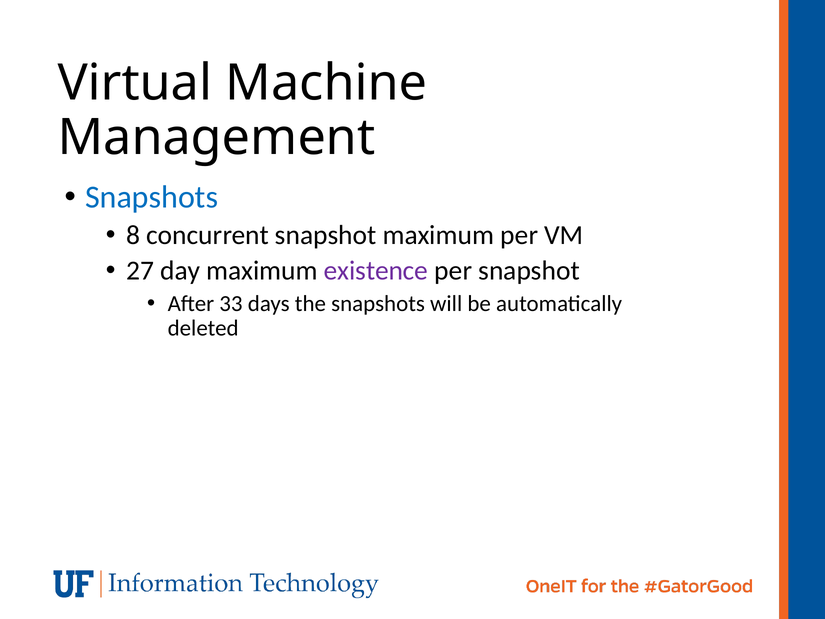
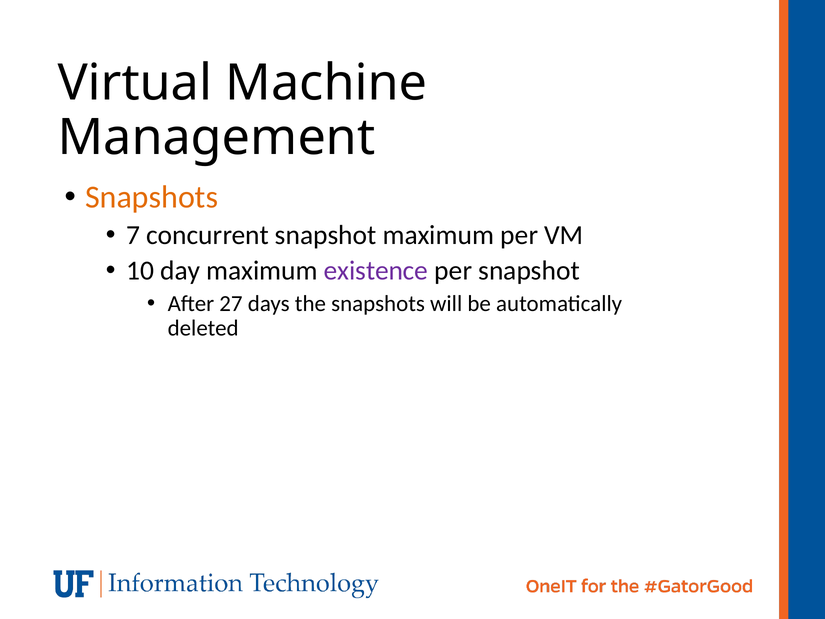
Snapshots colour: blue -> orange (152, 197)
8: 8 -> 7 (133, 235)
27: 27 -> 10 (140, 270)
33: 33 -> 27 (231, 303)
